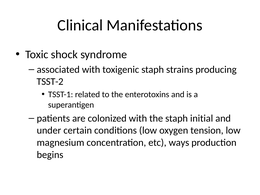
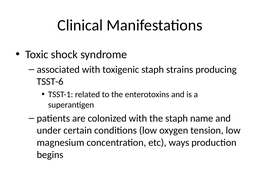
TSST-2: TSST-2 -> TSST-6 (50, 82)
initial: initial -> name (202, 118)
